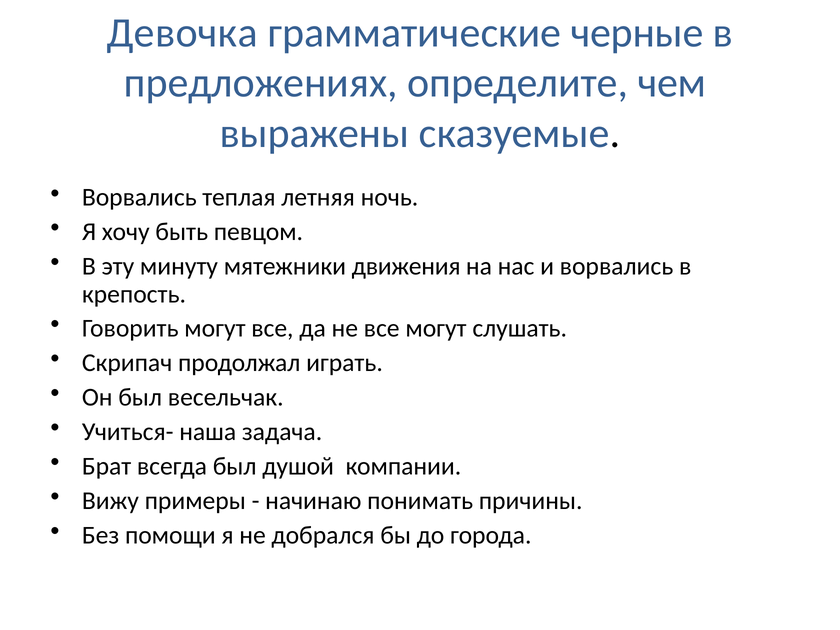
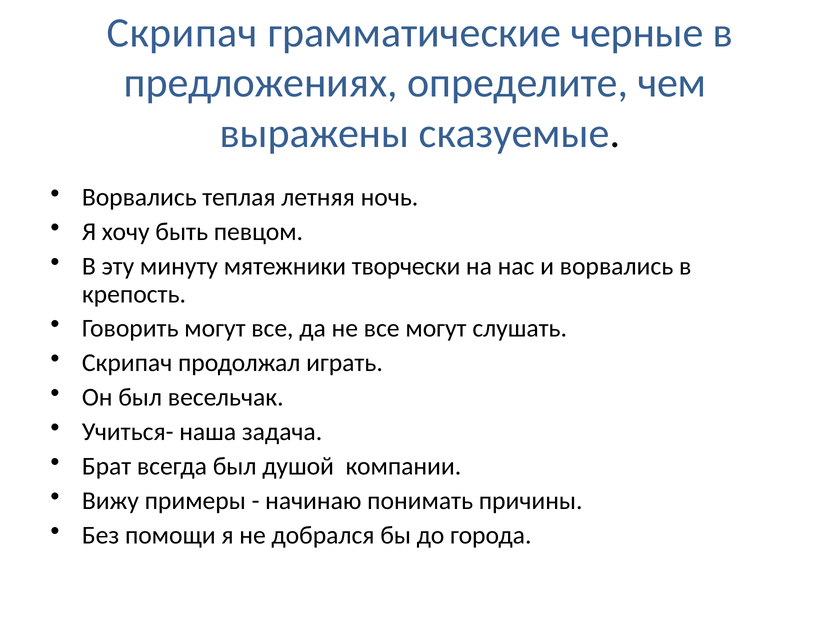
Девочка: Девочка -> Скрипач (182, 33)
движения: движения -> творчески (406, 266)
